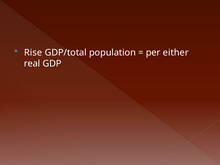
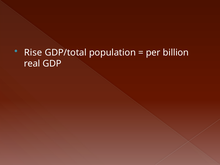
either: either -> billion (176, 53)
